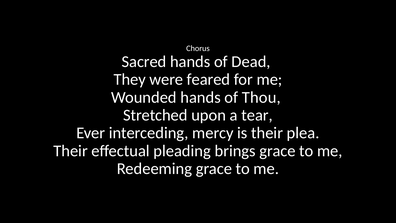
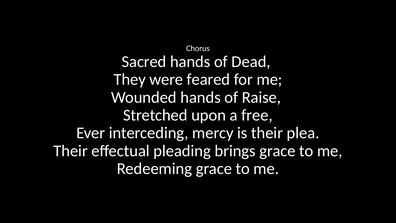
Thou: Thou -> Raise (261, 97)
tear: tear -> free (257, 115)
